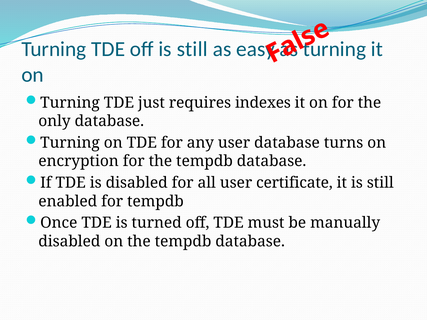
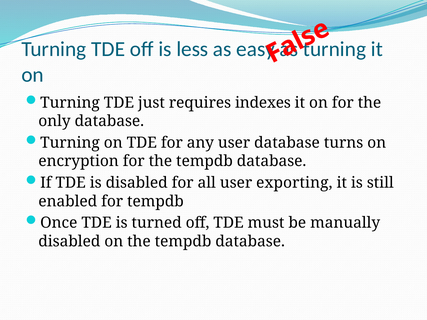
off is still: still -> less (192, 49)
certificate: certificate -> exporting (294, 183)
